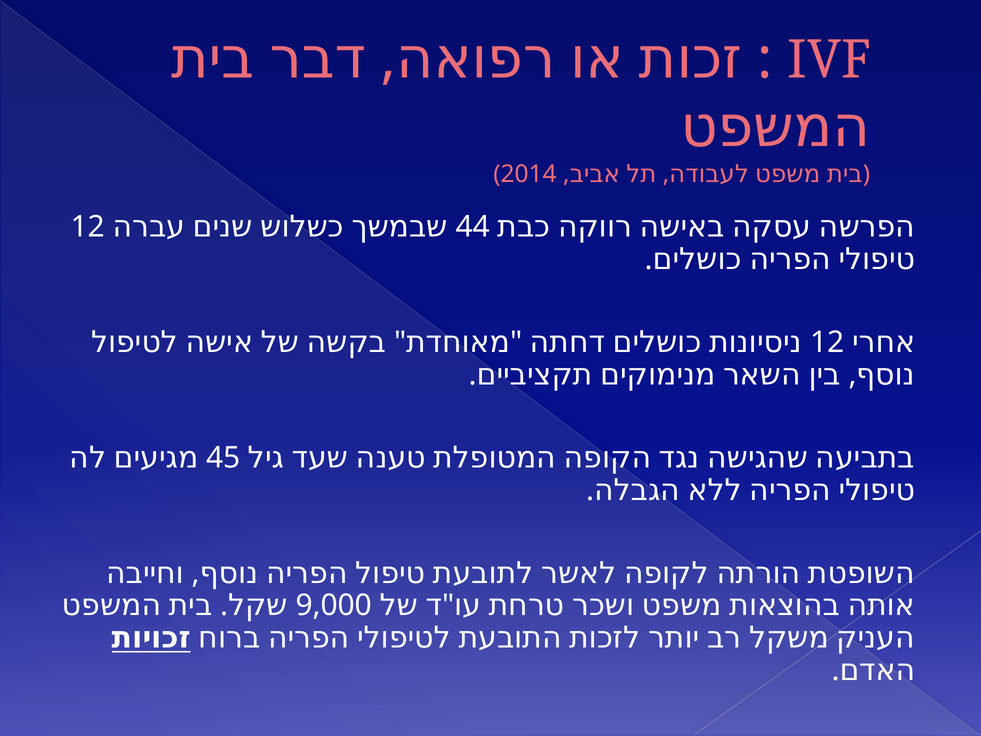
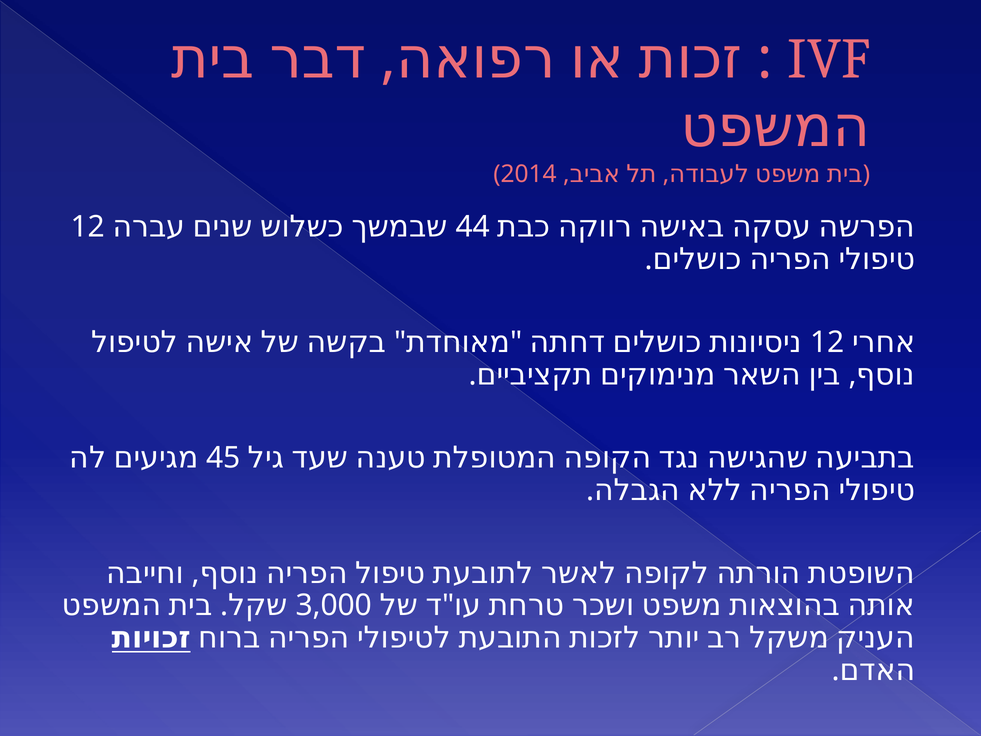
9,000: 9,000 -> 3,000 (334, 605)
